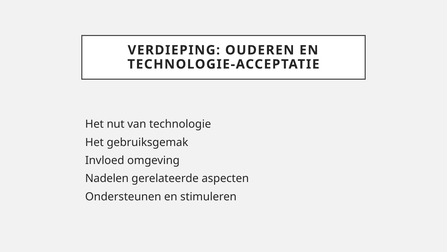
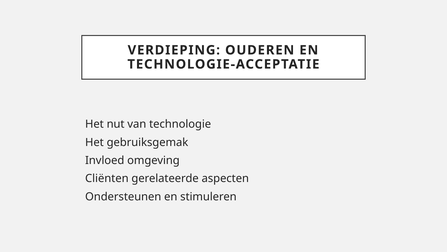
Nadelen: Nadelen -> Cliënten (107, 178)
